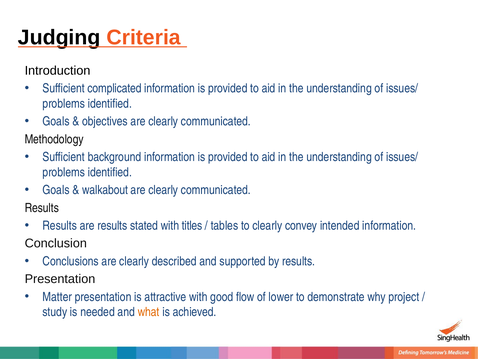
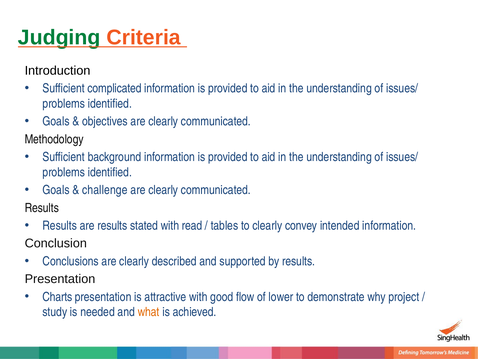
Judging colour: black -> green (59, 37)
walkabout: walkabout -> challenge (105, 190)
titles: titles -> read (192, 225)
Matter: Matter -> Charts (57, 296)
